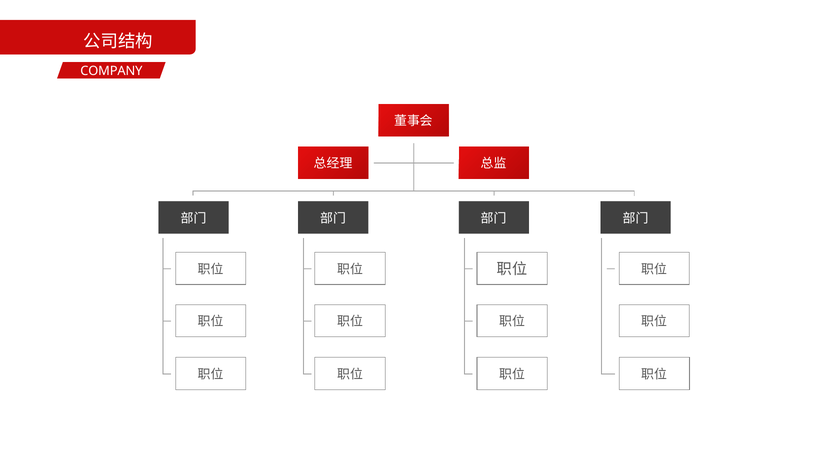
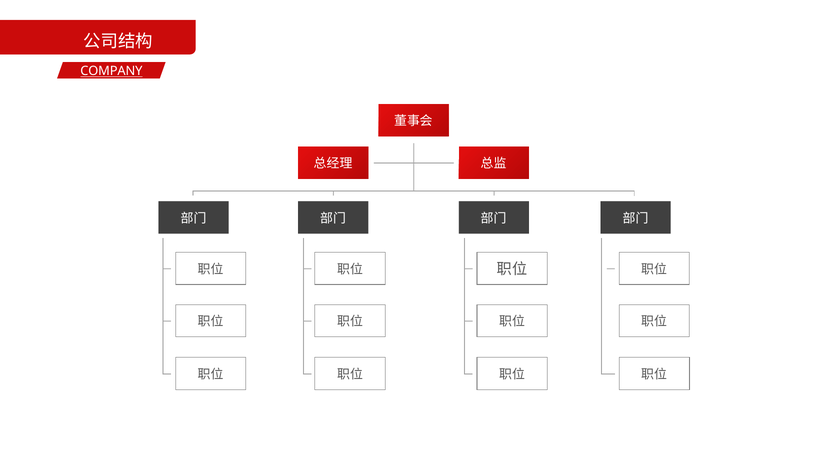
COMPANY underline: none -> present (111, 71)
